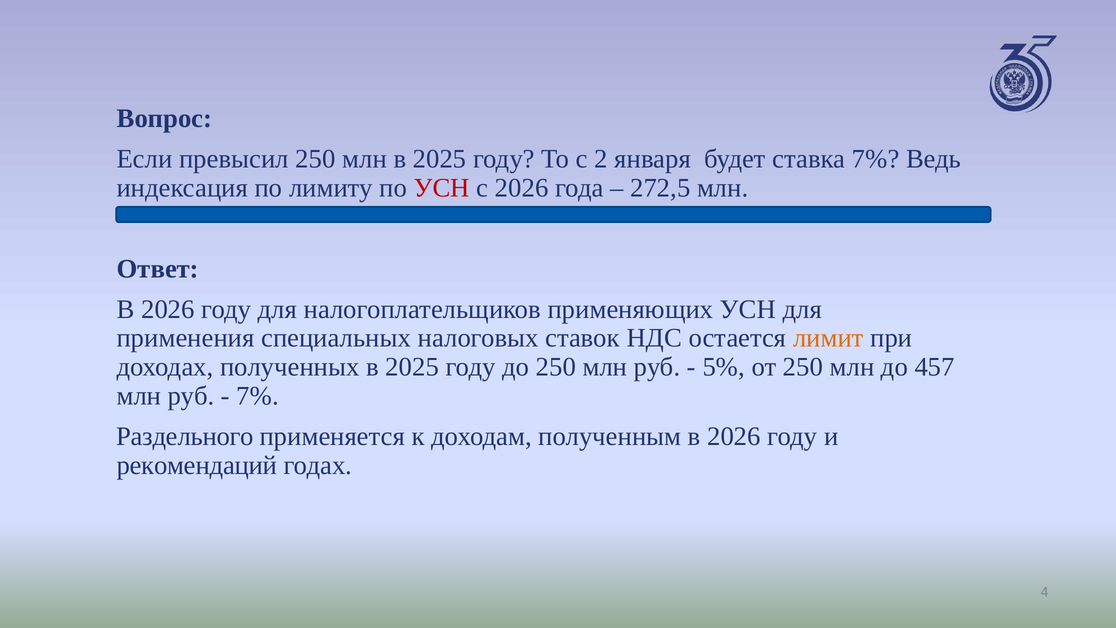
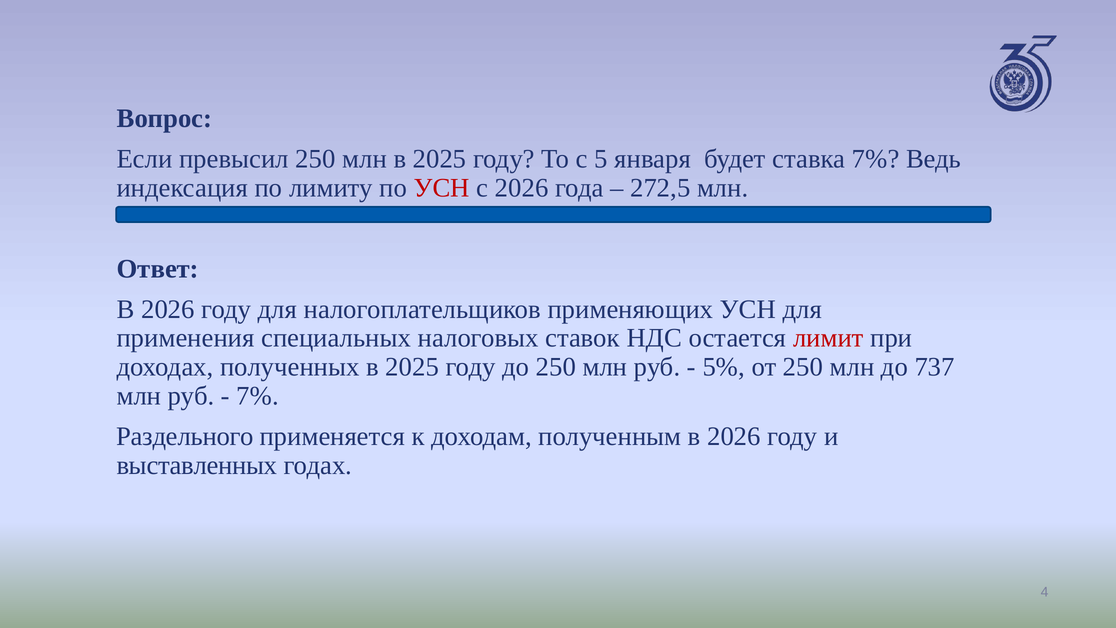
2: 2 -> 5 (601, 159)
лимит colour: orange -> red (828, 338)
457: 457 -> 737 (935, 367)
рекомендаций: рекомендаций -> выставленных (197, 465)
